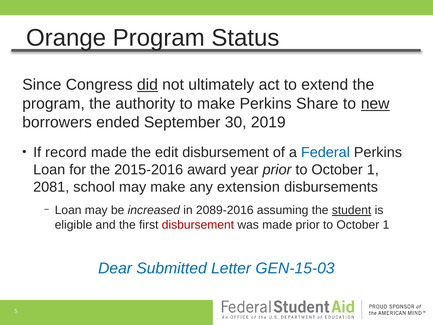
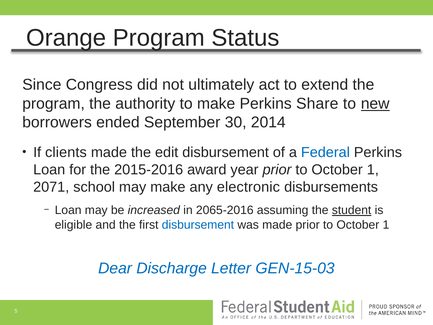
did underline: present -> none (147, 85)
2019: 2019 -> 2014 (268, 122)
record: record -> clients (66, 152)
2081: 2081 -> 2071 (51, 187)
extension: extension -> electronic (248, 187)
2089-2016: 2089-2016 -> 2065-2016 (225, 210)
disbursement colour: red -> blue (198, 225)
Submitted: Submitted -> Discharge (172, 268)
